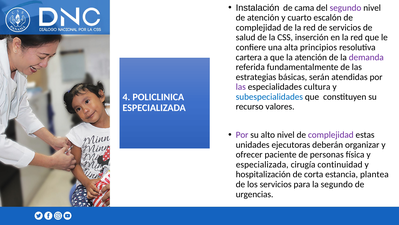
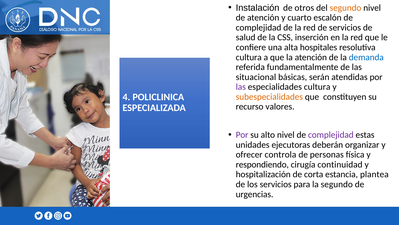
cama: cama -> otros (304, 8)
segundo colour: purple -> orange (345, 8)
principios: principios -> hospitales (319, 47)
cartera: cartera -> cultura (249, 57)
demanda colour: purple -> blue (366, 57)
estrategias: estrategias -> situacional (256, 77)
subespecialidades colour: blue -> orange (269, 97)
paciente: paciente -> controla (280, 154)
especializada: especializada -> respondiendo (262, 164)
